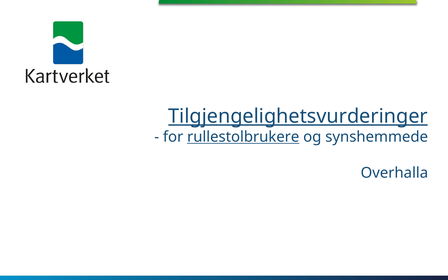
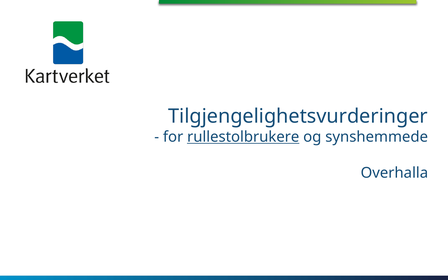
Tilgjengelighetsvurderinger underline: present -> none (298, 116)
